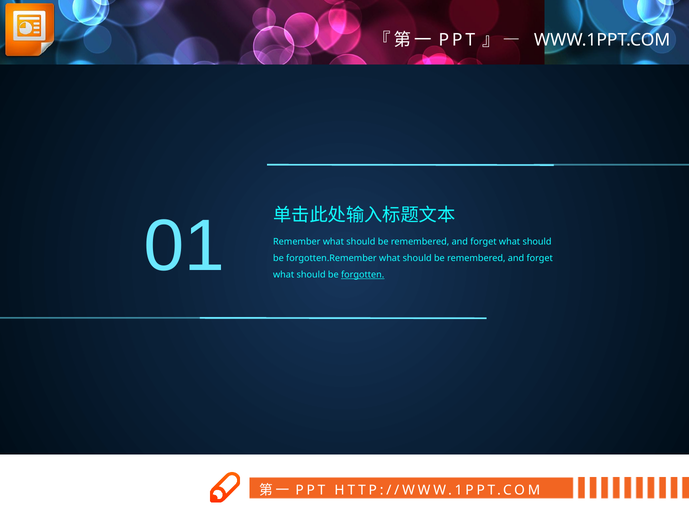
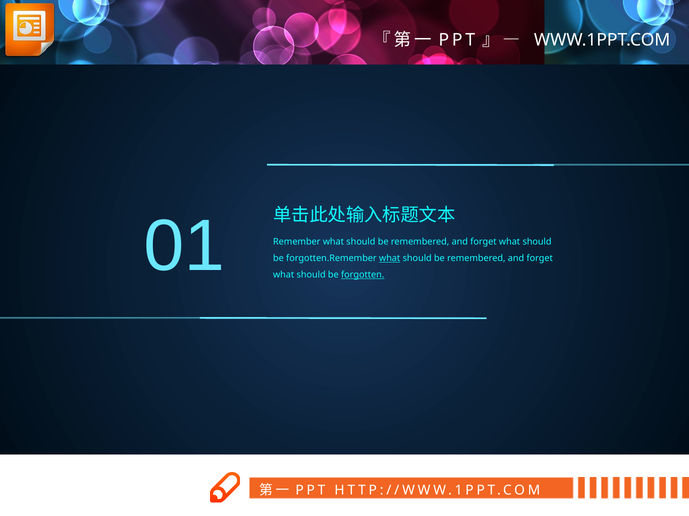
what underline: none -> present (390, 259)
